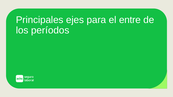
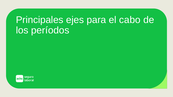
entre: entre -> cabo (130, 20)
